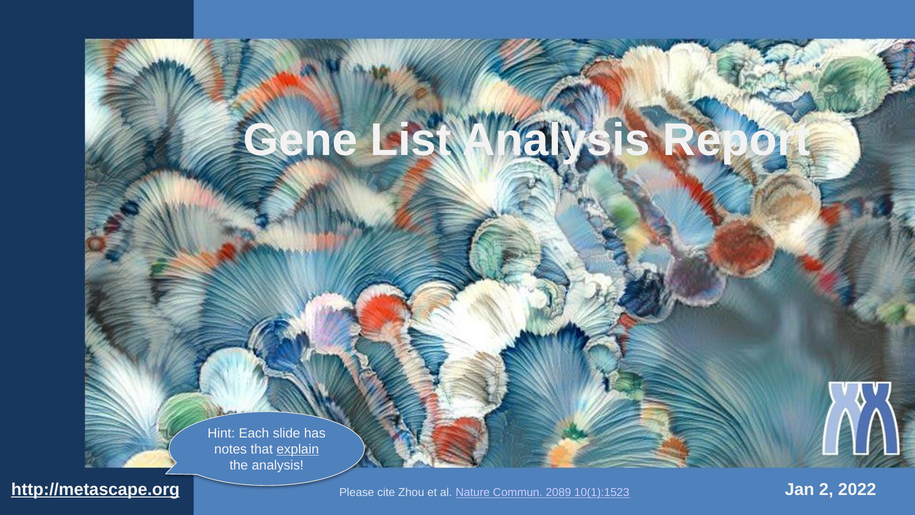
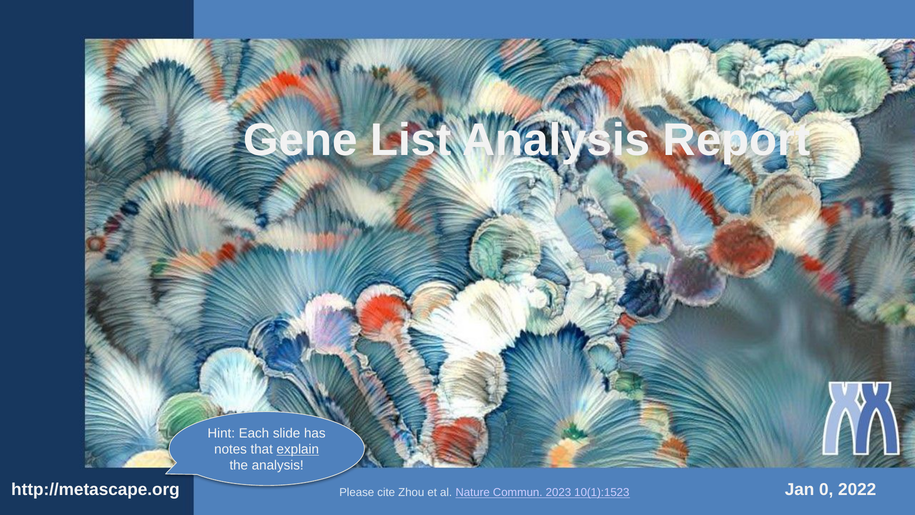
http://metascape.org underline: present -> none (95, 489)
2: 2 -> 0 (826, 489)
2089: 2089 -> 2023 (558, 492)
